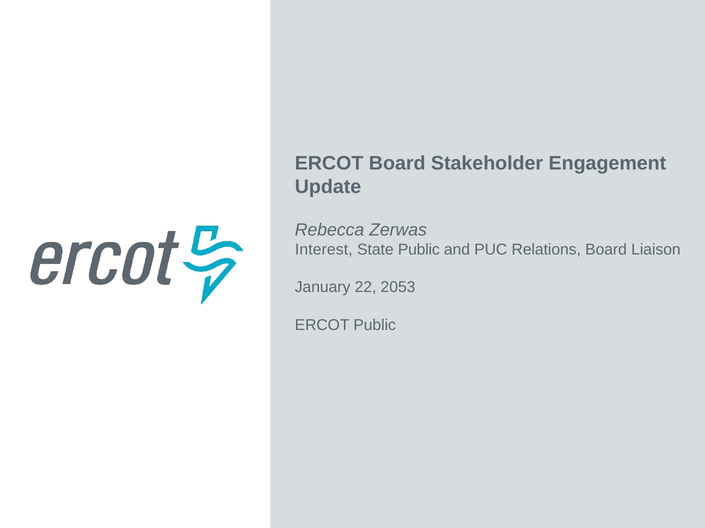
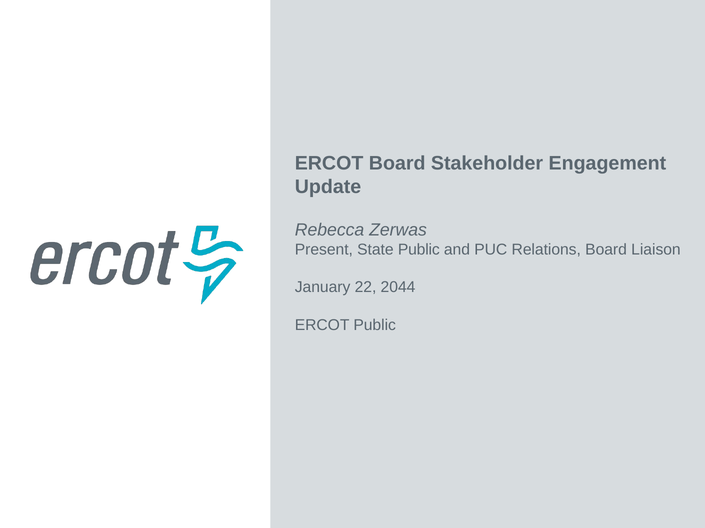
Interest: Interest -> Present (324, 250)
2053: 2053 -> 2044 (398, 288)
